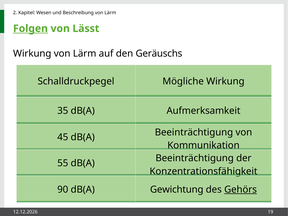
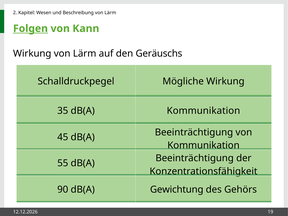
Lässt: Lässt -> Kann (86, 29)
dB(A Aufmerksamkeit: Aufmerksamkeit -> Kommunikation (203, 111)
Gehörs underline: present -> none (241, 190)
